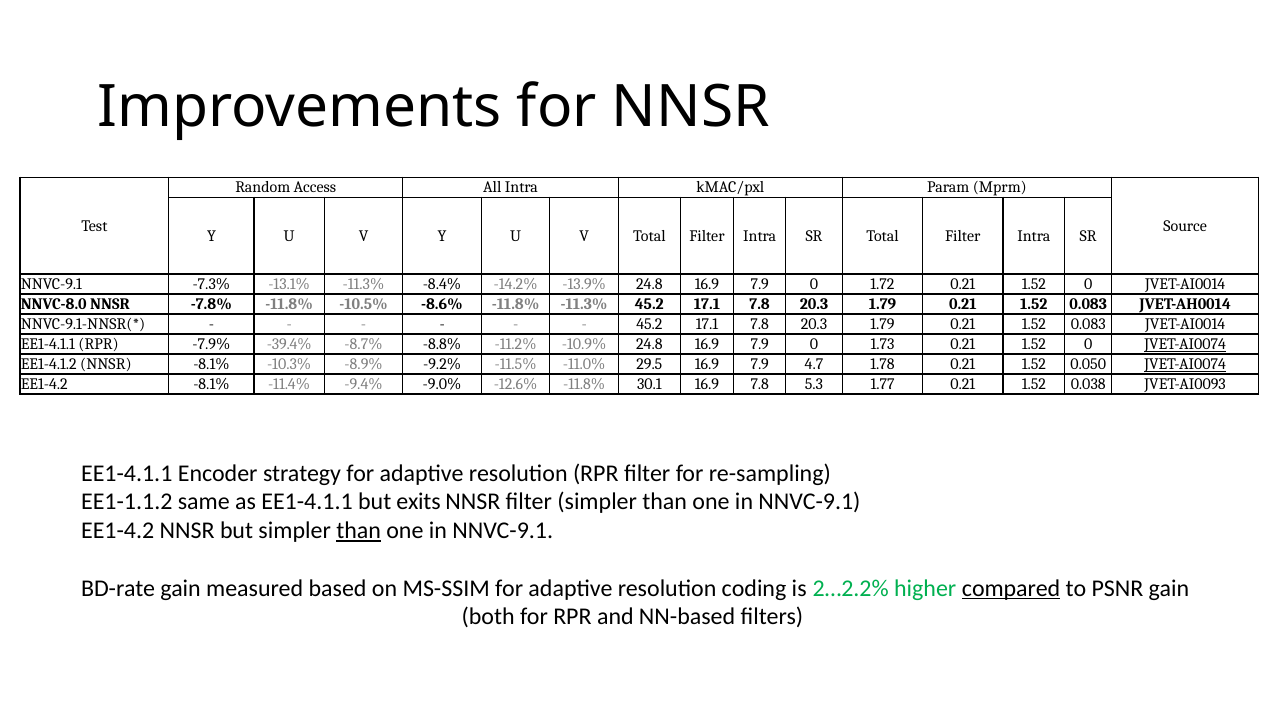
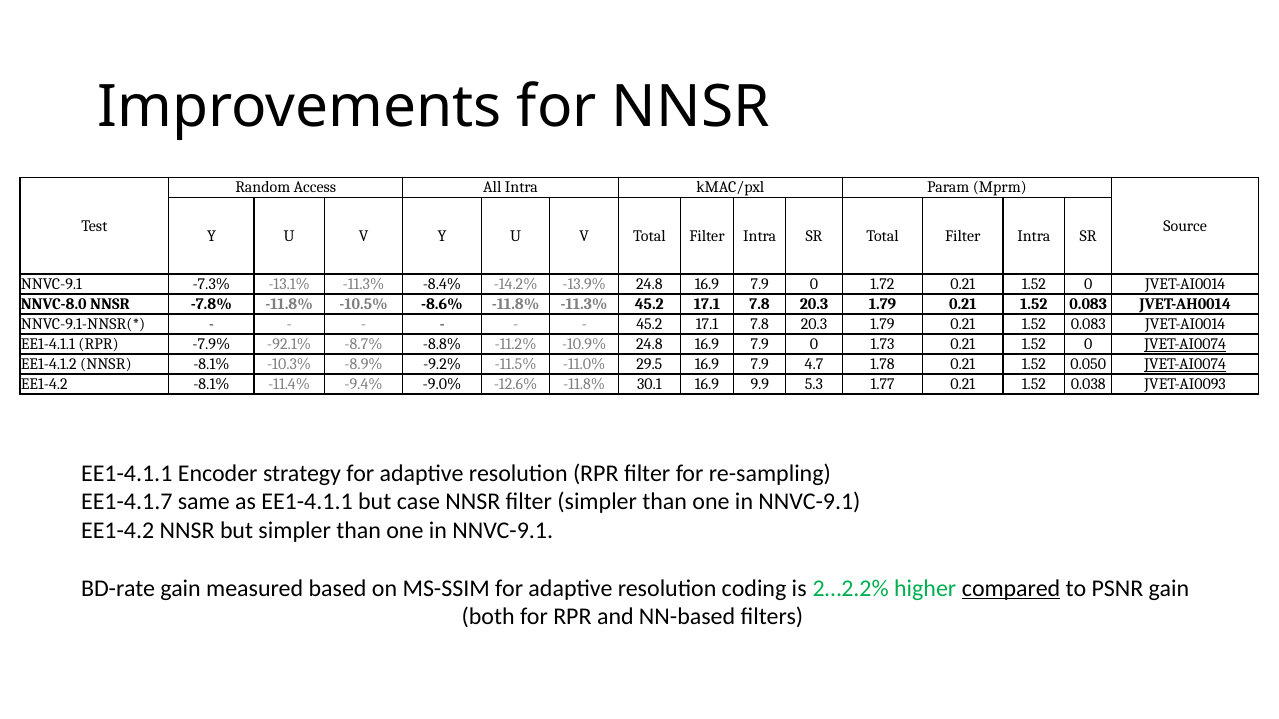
-39.4%: -39.4% -> -92.1% (289, 344)
16.9 7.8: 7.8 -> 9.9 (760, 385)
EE1-1.1.2: EE1-1.1.2 -> EE1-4.1.7 (127, 502)
exits: exits -> case (418, 502)
than underline: present -> none (359, 531)
